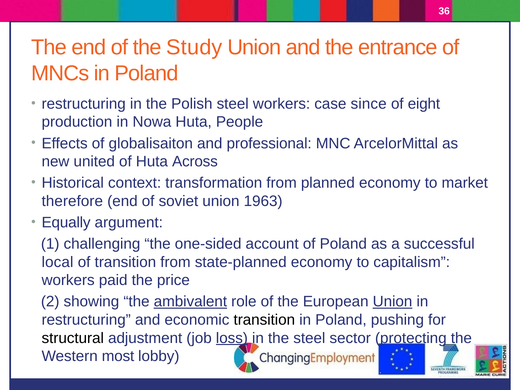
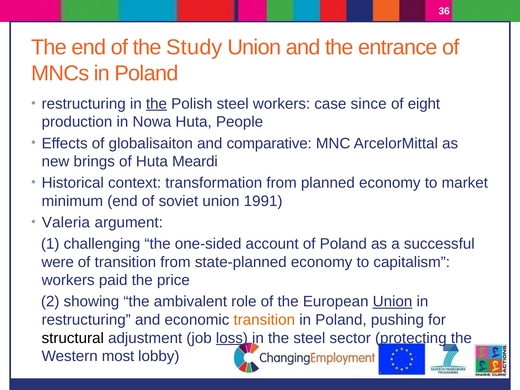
the underline: none -> present (156, 104)
professional: professional -> comparative (269, 143)
united: united -> brings (94, 162)
Across: Across -> Meardi (195, 162)
therefore: therefore -> minimum (72, 201)
1963: 1963 -> 1991 (263, 201)
Equally: Equally -> Valeria (66, 222)
local: local -> were (58, 262)
ambivalent underline: present -> none (190, 302)
transition colour: black -> orange (264, 320)
